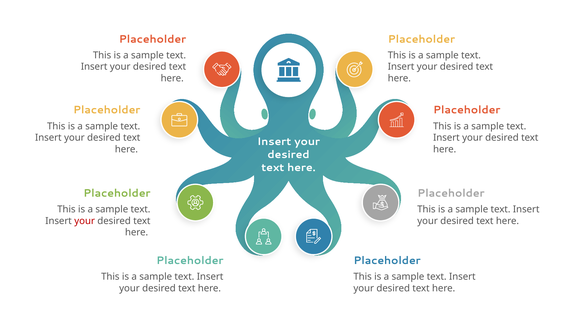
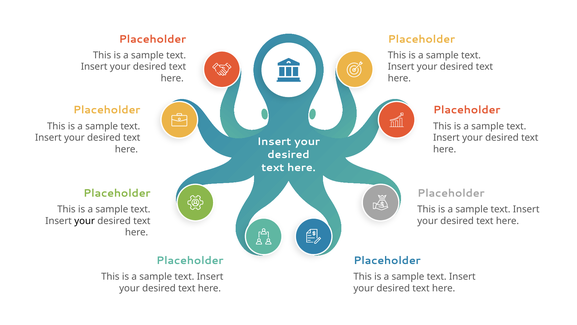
your colour: red -> black (85, 221)
